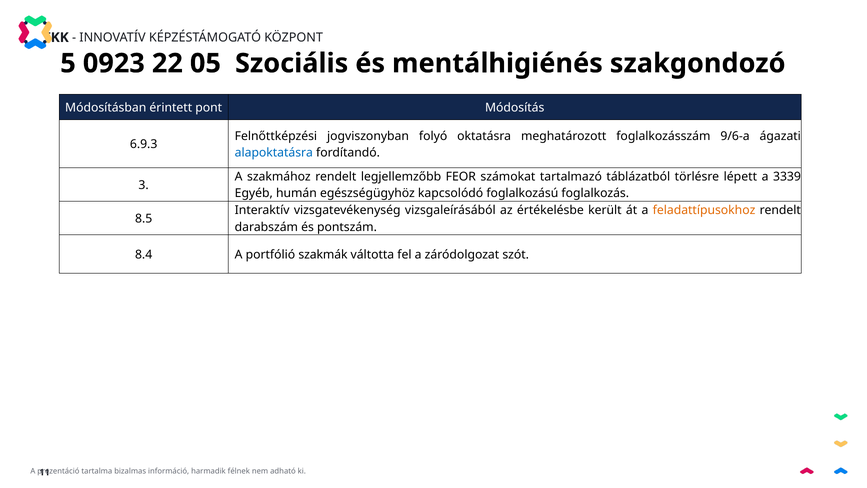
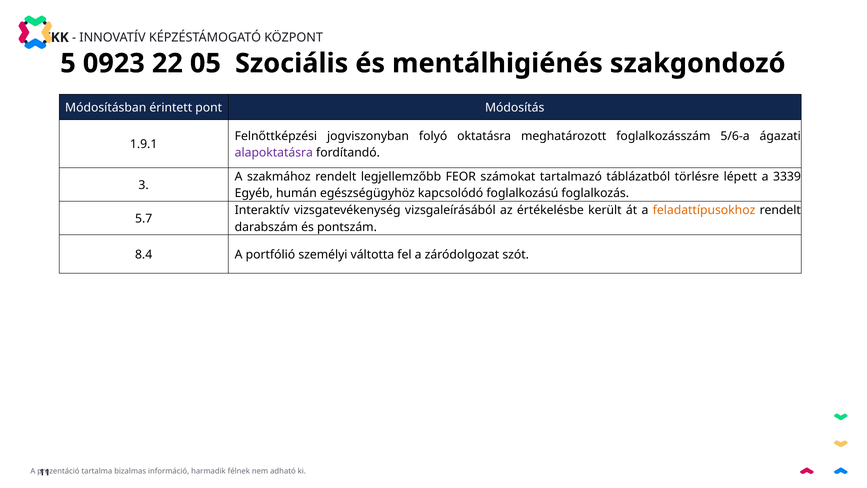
9/6-a: 9/6-a -> 5/6-a (735, 136)
6.9.3: 6.9.3 -> 1.9.1 (144, 144)
alapoktatásra colour: blue -> purple (274, 153)
8.5: 8.5 -> 5.7 (144, 219)
szakmák: szakmák -> személyi (323, 255)
